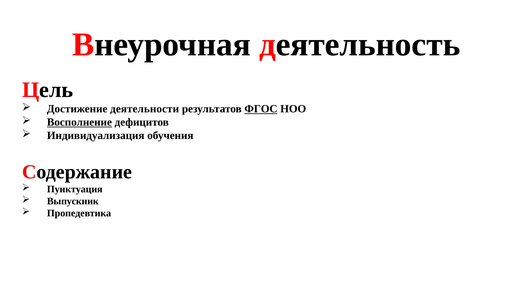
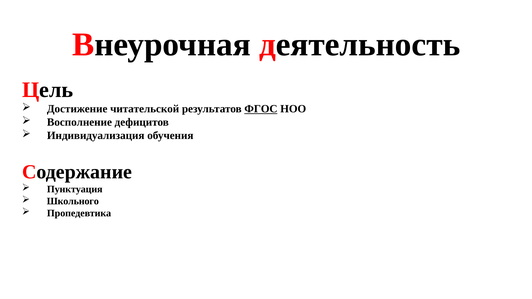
деятельности: деятельности -> читательской (145, 109)
Восполнение underline: present -> none (79, 122)
Выпускник: Выпускник -> Школьного (73, 201)
